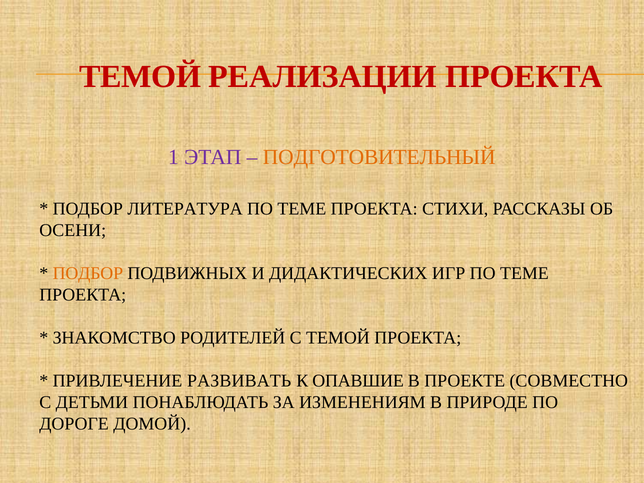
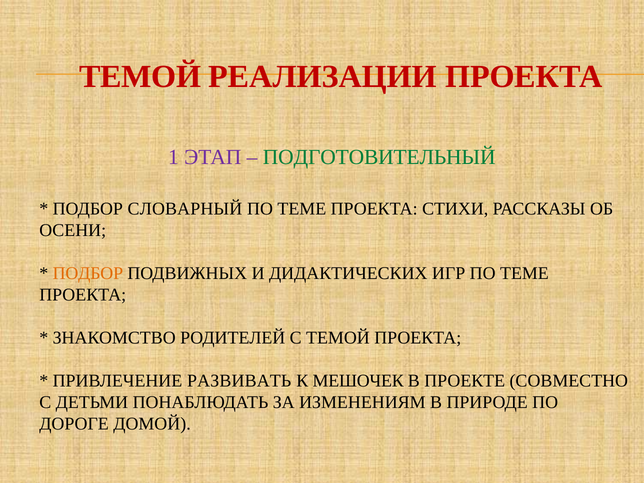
ПОДГОТОВИТЕЛЬНЫЙ colour: orange -> green (379, 157)
ЛИТЕРАТУРА: ЛИТЕРАТУРА -> СЛОВАРНЫЙ (185, 209)
ОПАВШИЕ: ОПАВШИЕ -> МЕШОЧЕК (358, 381)
